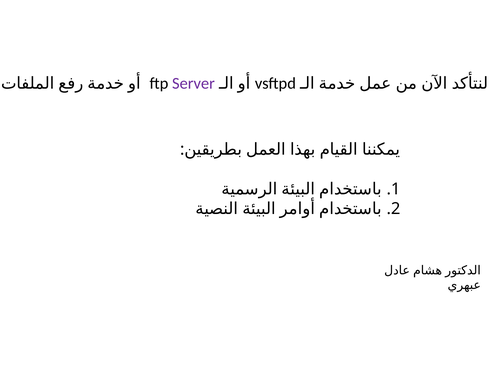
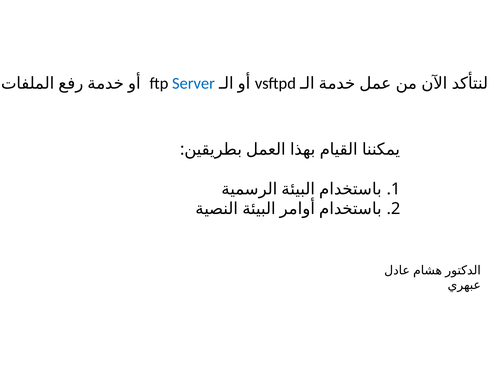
Server colour: purple -> blue (193, 83)
